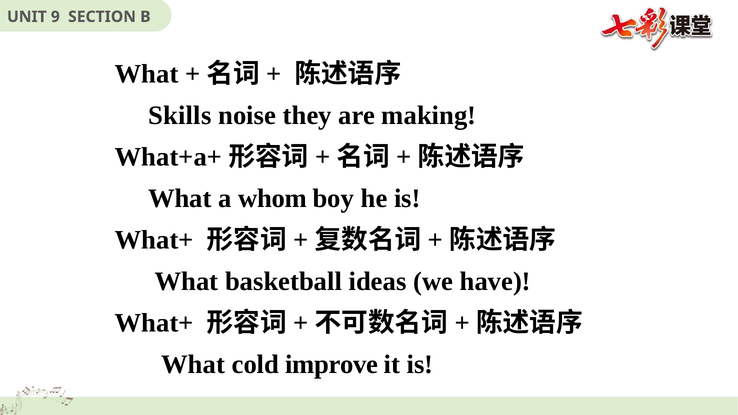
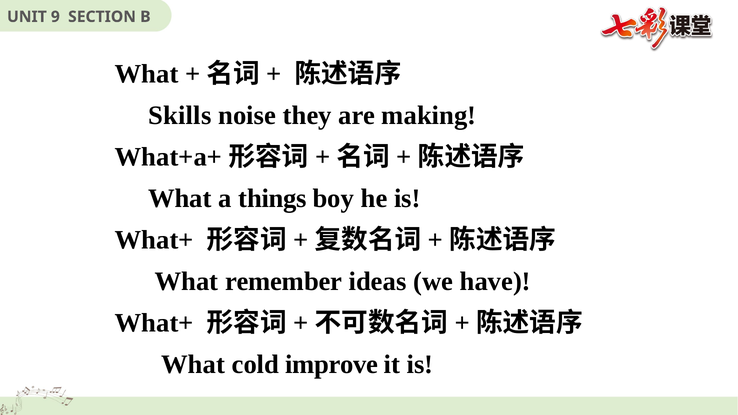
whom: whom -> things (273, 198)
basketball: basketball -> remember (284, 282)
